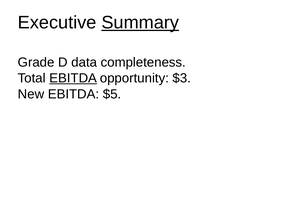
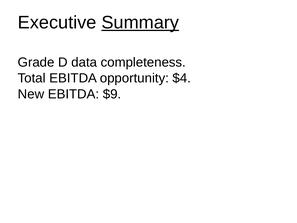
EBITDA underline: present -> none (73, 78)
$3: $3 -> $4 (182, 78)
$5: $5 -> $9 (112, 94)
